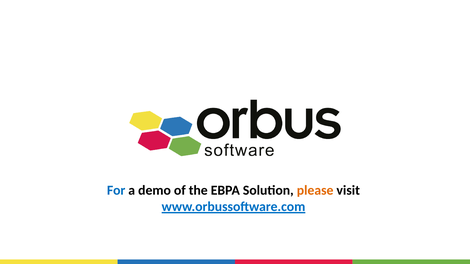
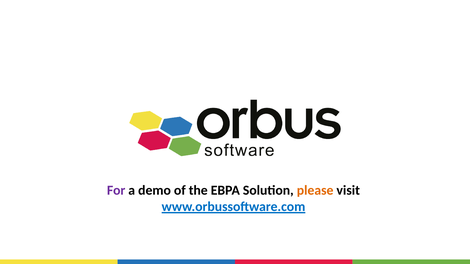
For colour: blue -> purple (116, 191)
